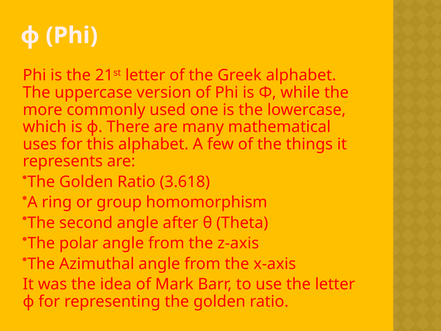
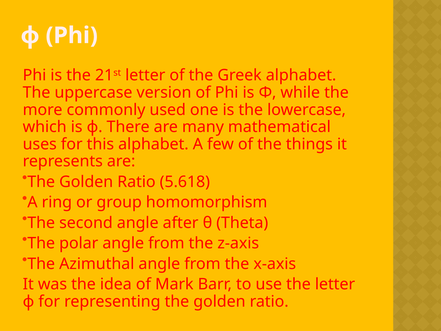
3.618: 3.618 -> 5.618 (185, 182)
